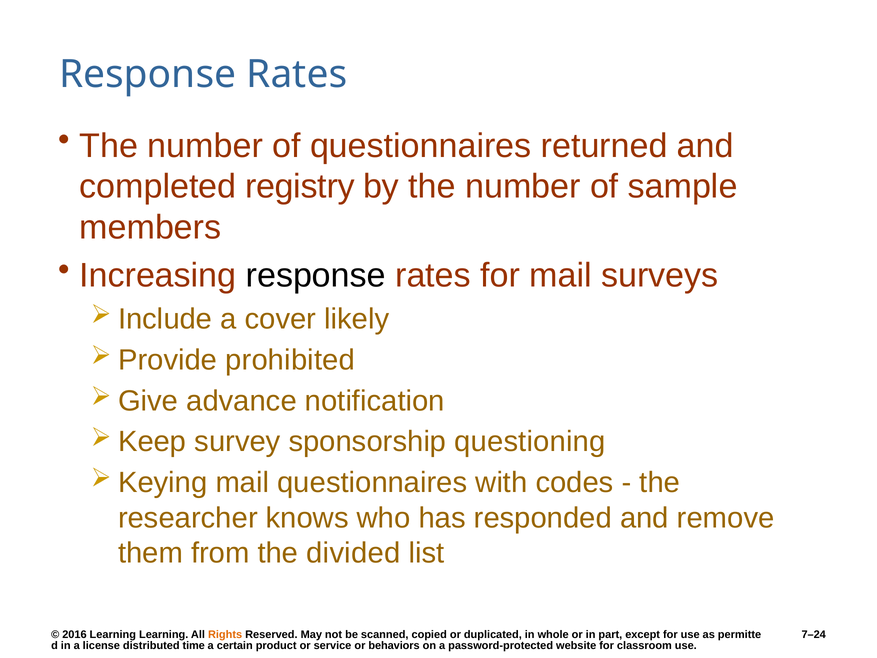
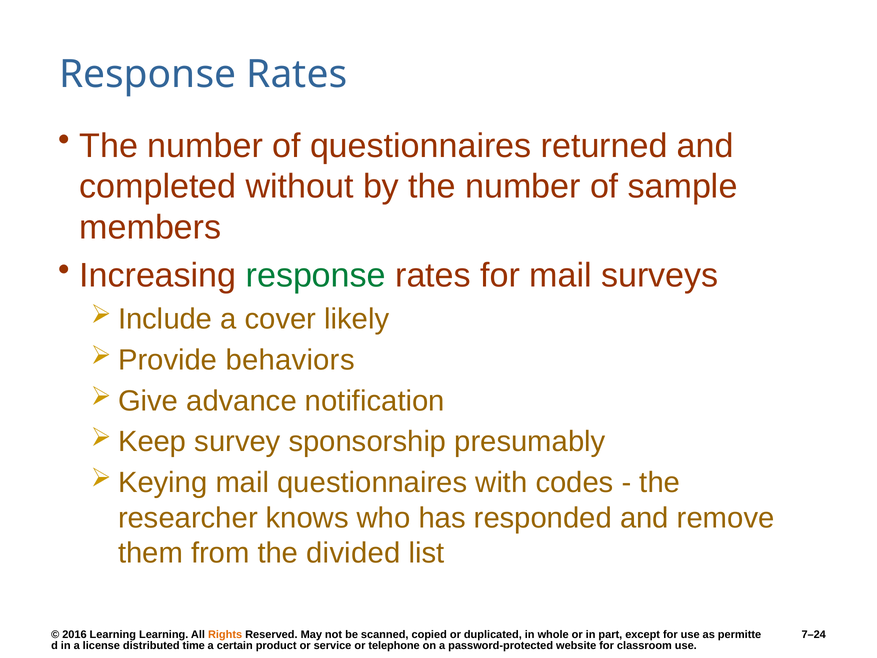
registry: registry -> without (300, 187)
response colour: black -> green (316, 275)
prohibited: prohibited -> behaviors (290, 360)
questioning: questioning -> presumably (530, 442)
behaviors: behaviors -> telephone (394, 645)
